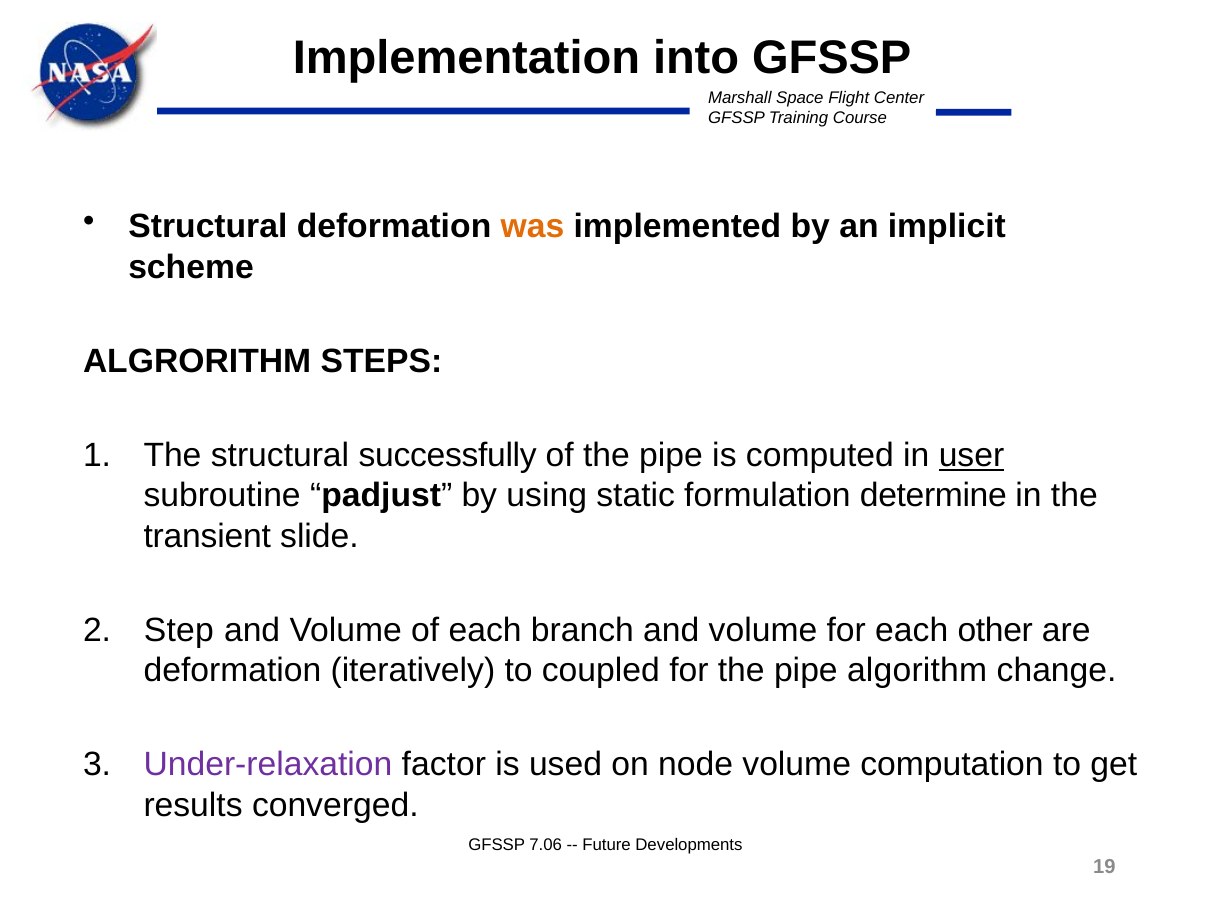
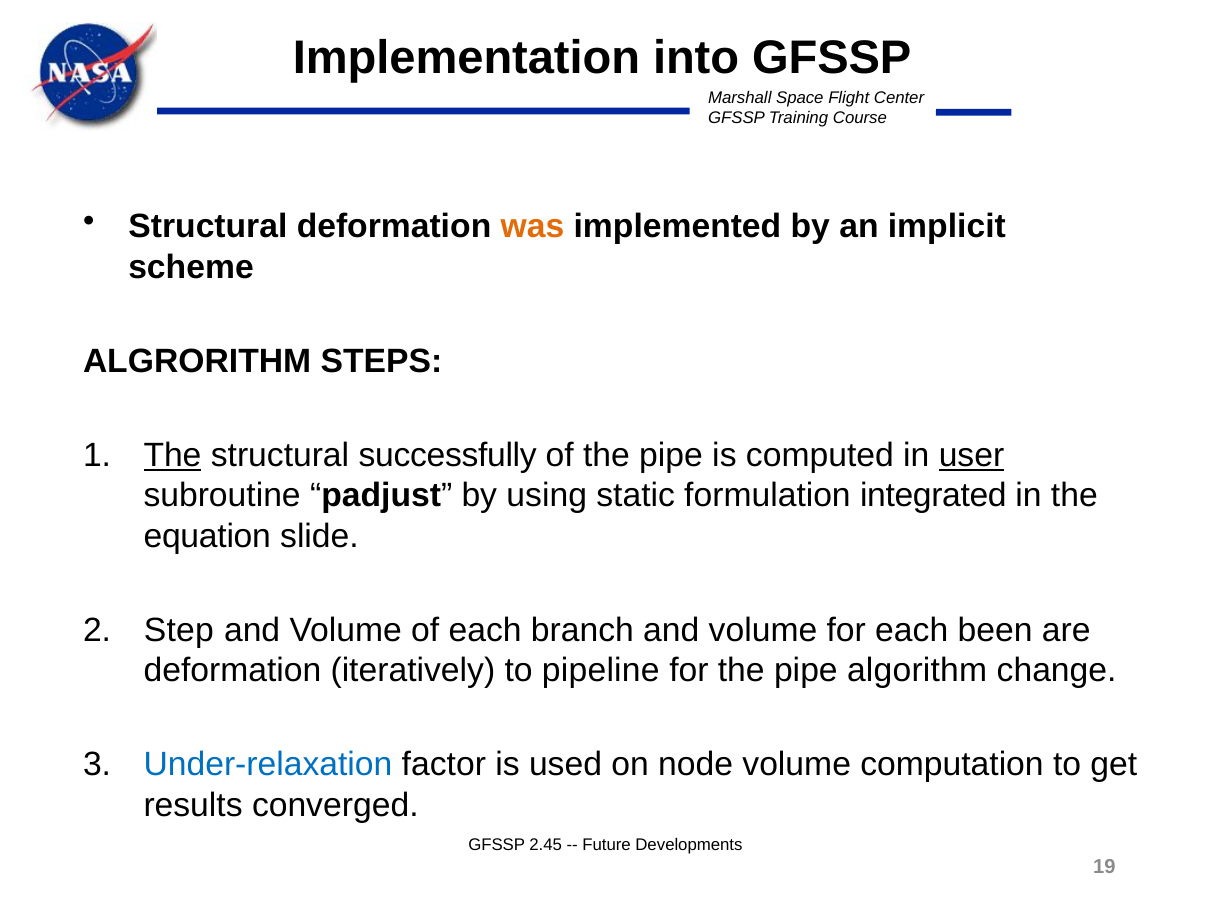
The underline: none -> present (172, 455)
determine: determine -> integrated (933, 496)
transient: transient -> equation (207, 536)
other: other -> been (995, 630)
coupled: coupled -> pipeline (601, 671)
Under-relaxation colour: purple -> blue (268, 765)
7.06: 7.06 -> 2.45 (546, 845)
